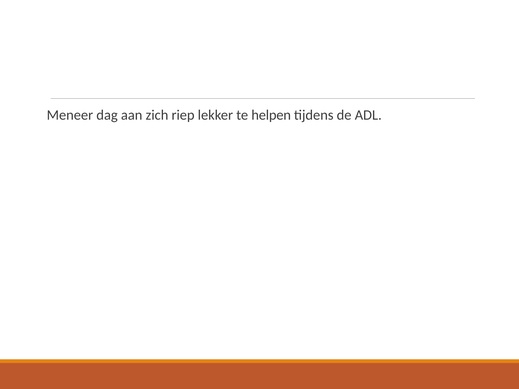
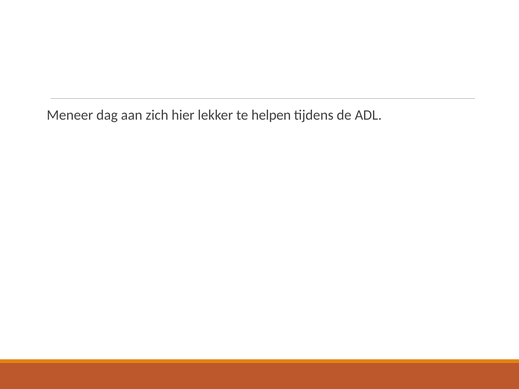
riep: riep -> hier (183, 115)
